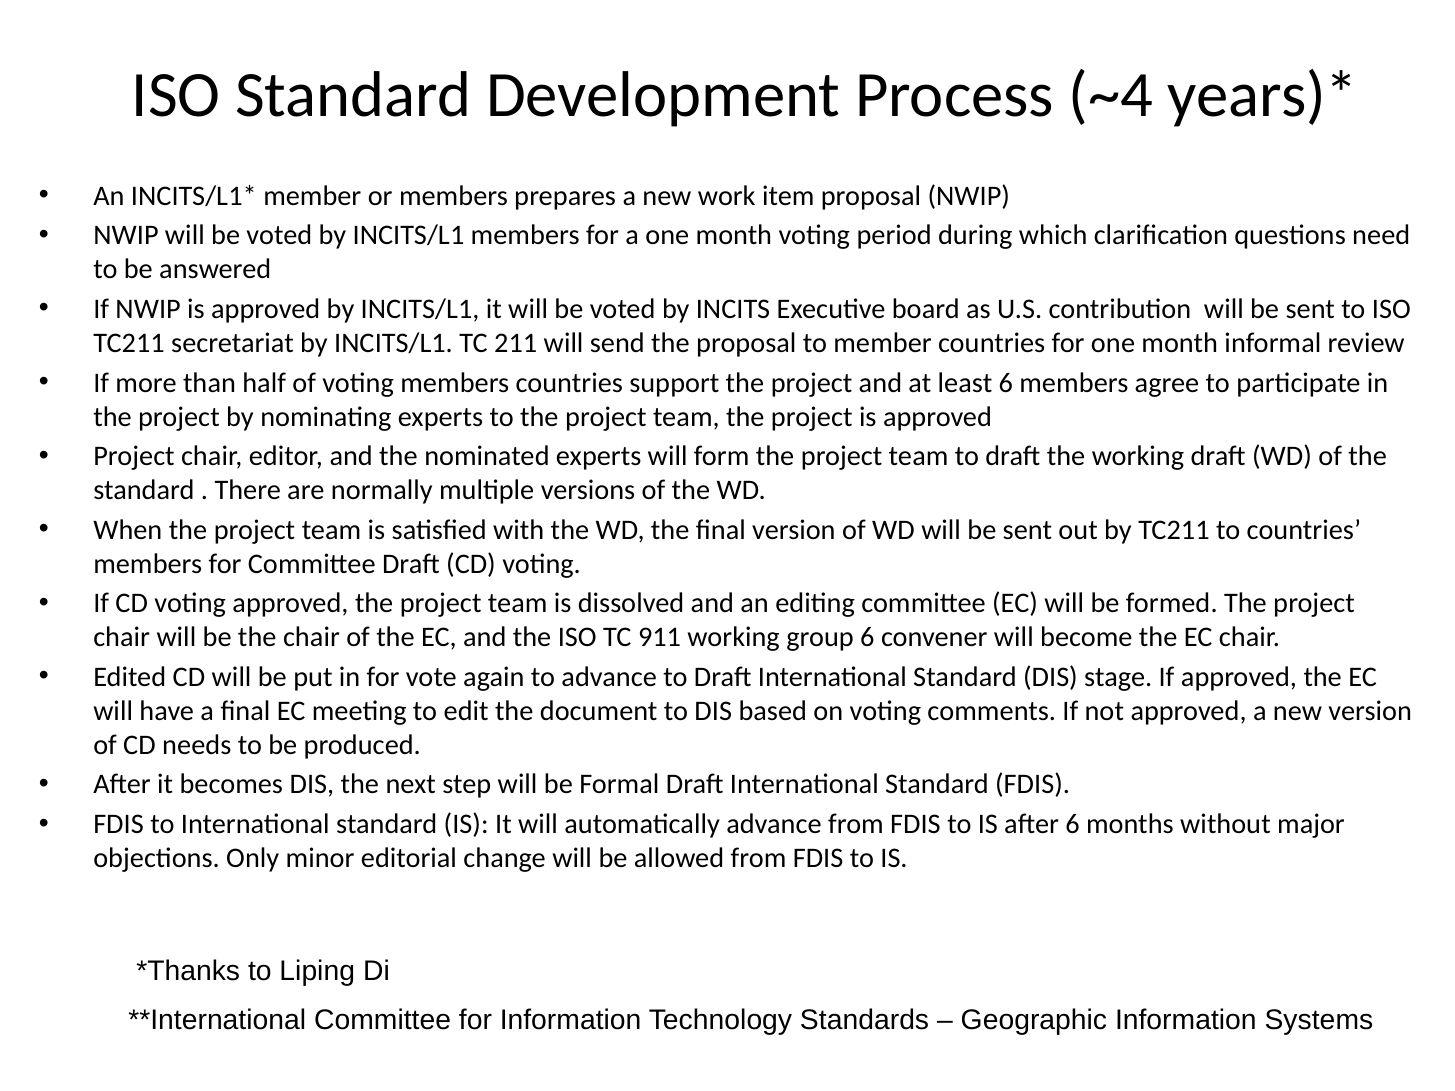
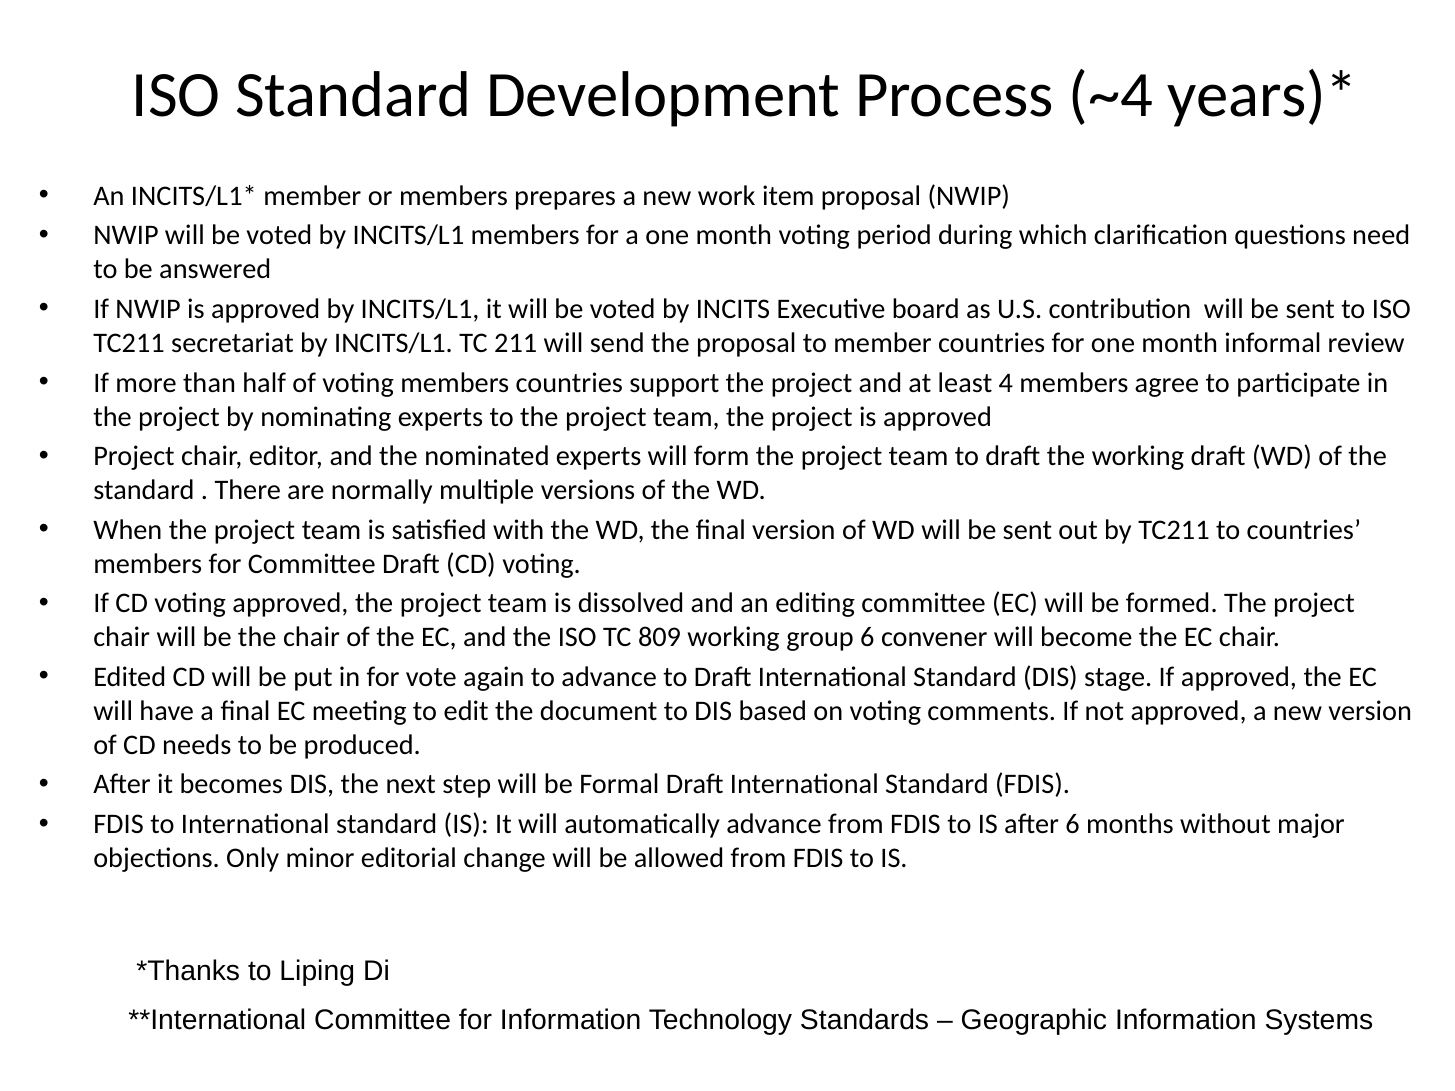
least 6: 6 -> 4 (1006, 383)
911: 911 -> 809 (659, 638)
